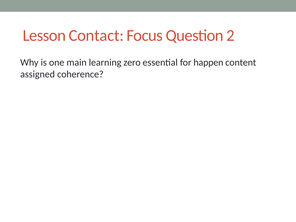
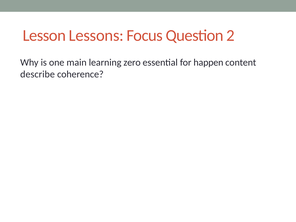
Contact: Contact -> Lessons (96, 36)
assigned: assigned -> describe (38, 74)
